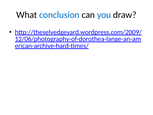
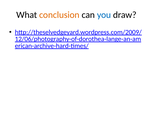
conclusion colour: blue -> orange (59, 15)
